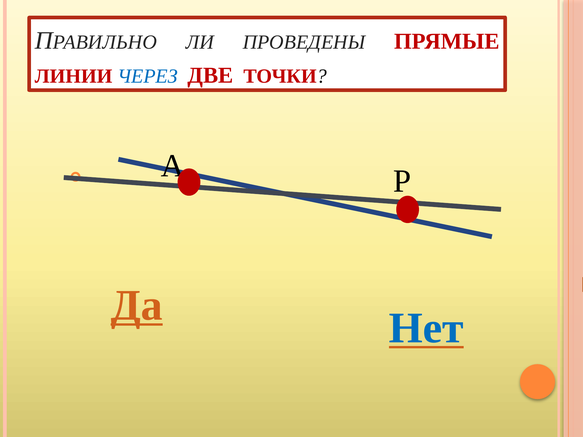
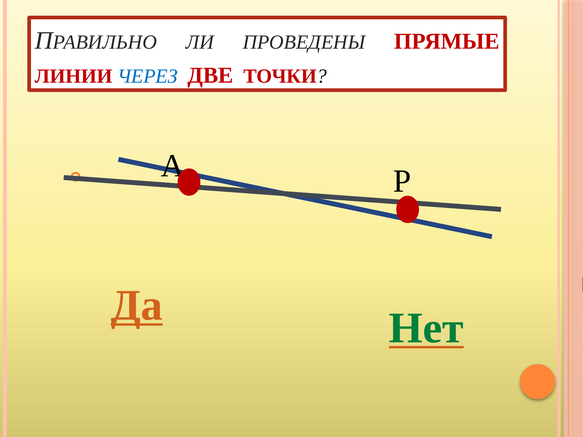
Нет colour: blue -> green (426, 328)
